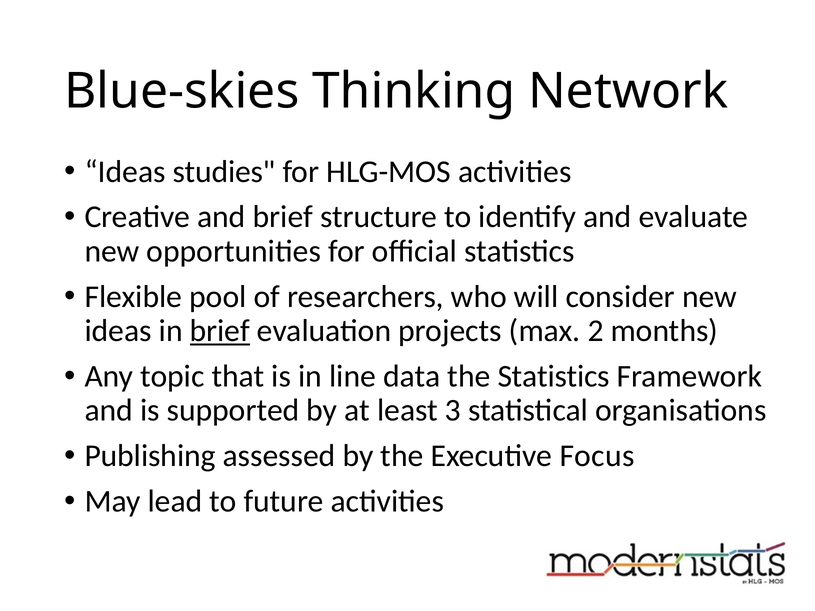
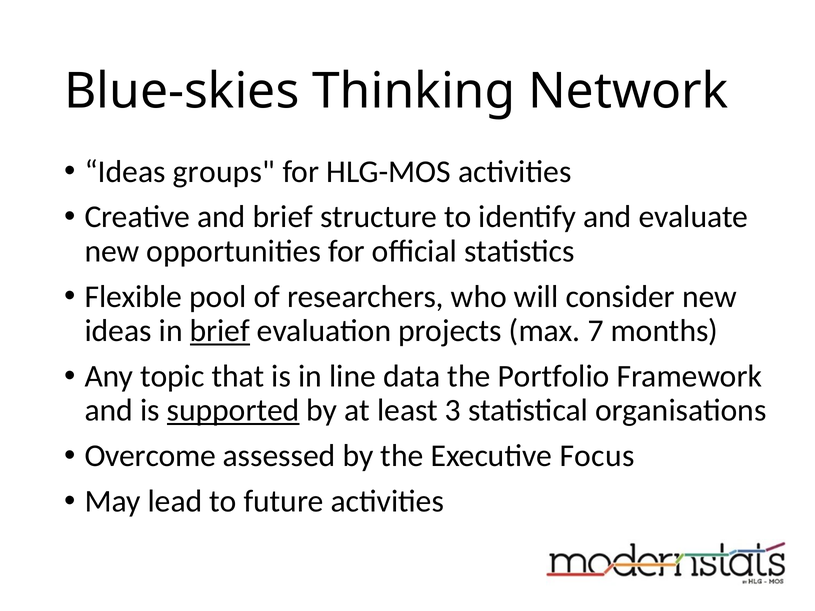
studies: studies -> groups (224, 172)
2: 2 -> 7 (596, 331)
the Statistics: Statistics -> Portfolio (554, 376)
supported underline: none -> present (233, 411)
Publishing: Publishing -> Overcome (150, 456)
